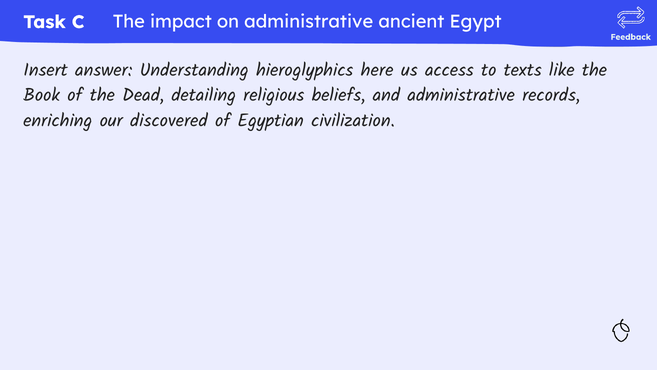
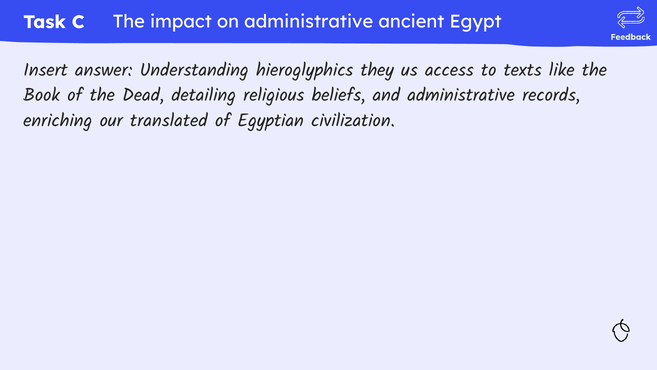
here: here -> they (377, 70)
discovered: discovered -> translated (169, 120)
